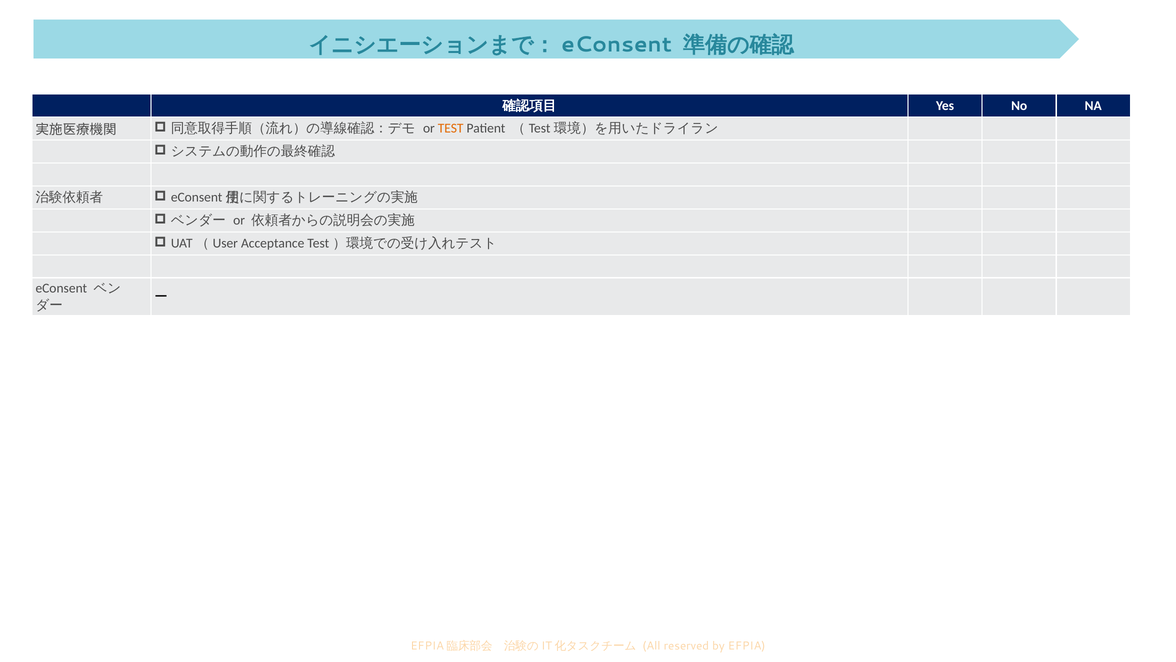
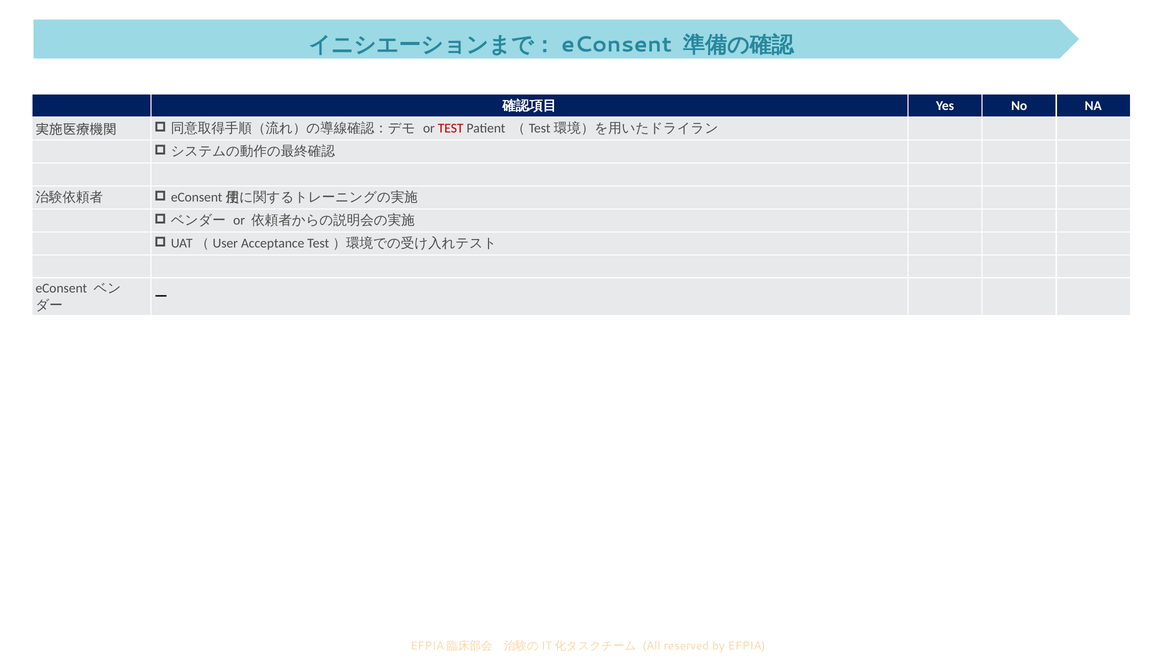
TEST colour: orange -> red (451, 128)
